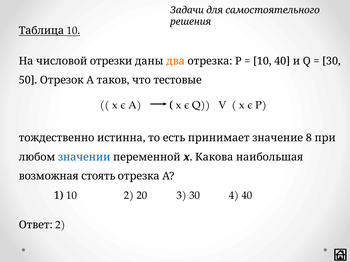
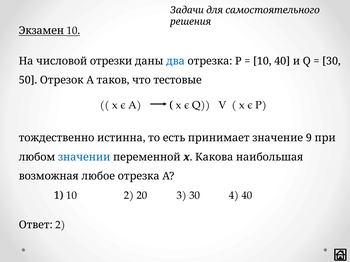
Таблица: Таблица -> Экзамен (41, 31)
два colour: orange -> blue (175, 61)
8: 8 -> 9 (309, 138)
стоять: стоять -> любое (98, 177)
